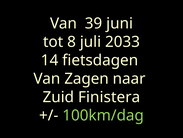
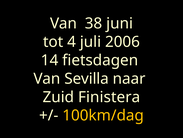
39: 39 -> 38 (94, 23)
8: 8 -> 4 (72, 42)
2033: 2033 -> 2006 (123, 42)
Zagen: Zagen -> Sevilla (87, 78)
100km/dag colour: light green -> yellow (103, 115)
